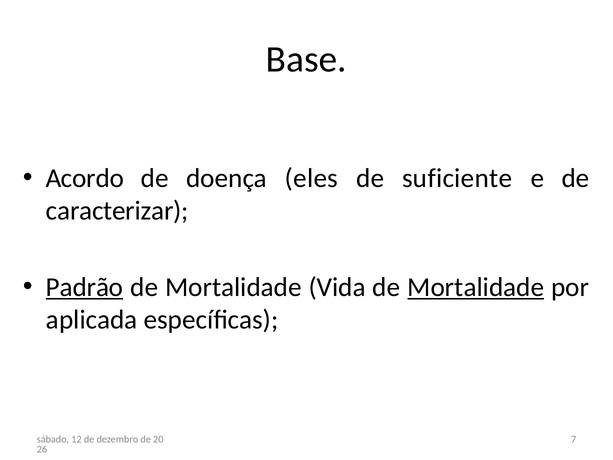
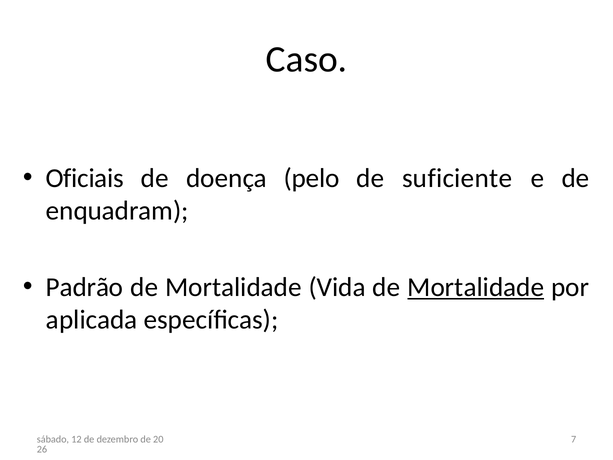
Base: Base -> Caso (306, 59)
Acordo: Acordo -> Oficiais (85, 178)
eles: eles -> pelo (312, 178)
caracterizar: caracterizar -> enquadram (117, 211)
Padrão underline: present -> none (85, 287)
